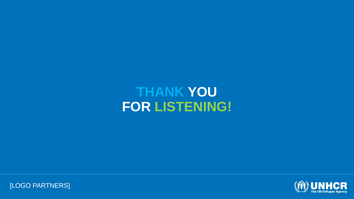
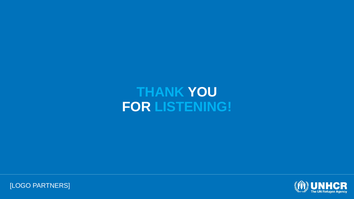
LISTENING colour: light green -> light blue (193, 107)
